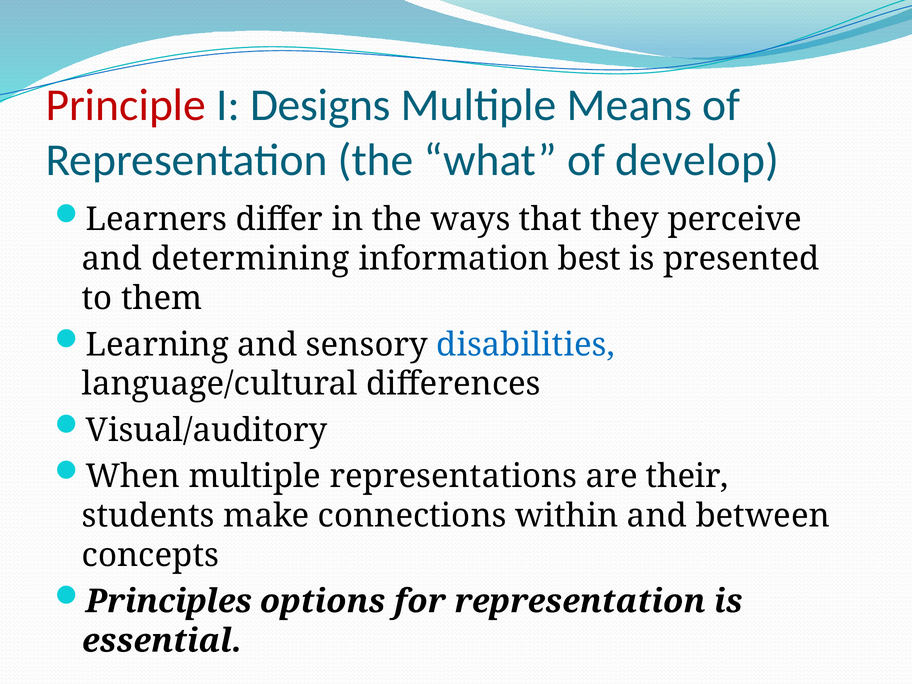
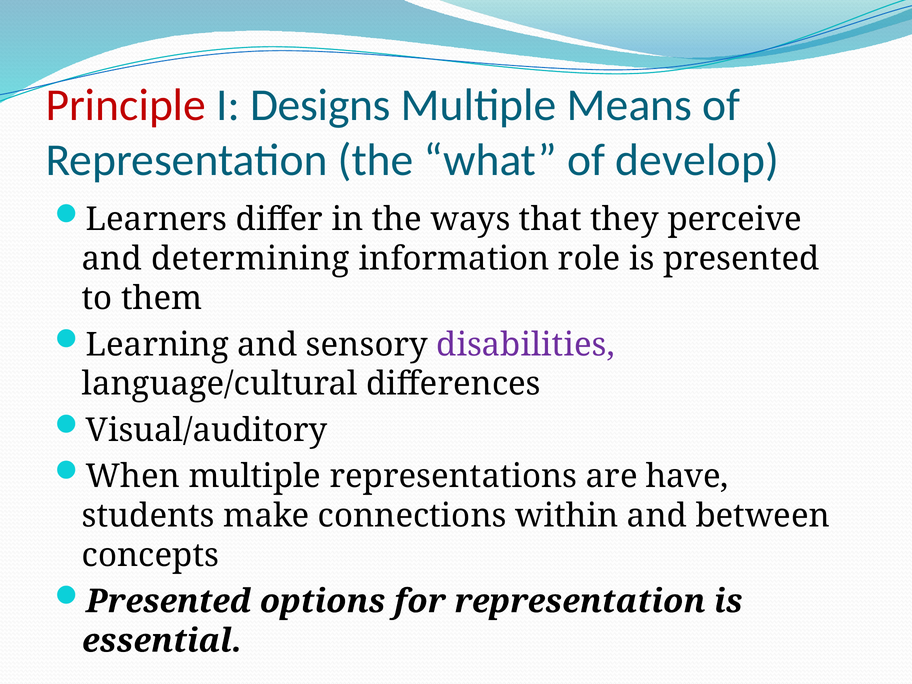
best: best -> role (589, 259)
disabilities colour: blue -> purple (526, 345)
their: their -> have (687, 476)
Principles: Principles -> Presented (169, 601)
